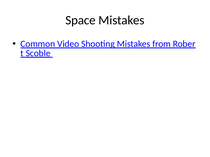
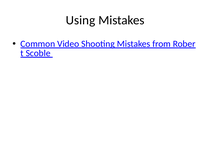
Space: Space -> Using (80, 20)
